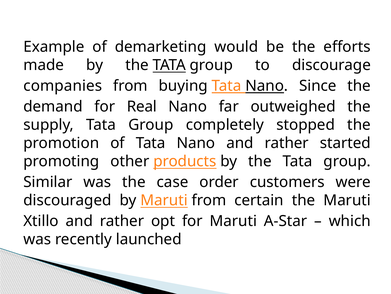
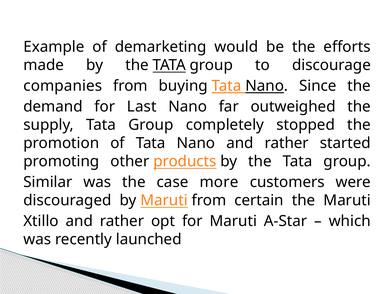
Real: Real -> Last (142, 106)
order: order -> more (219, 182)
